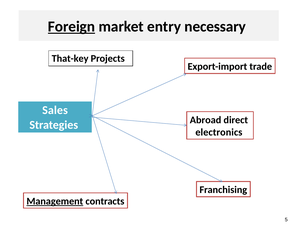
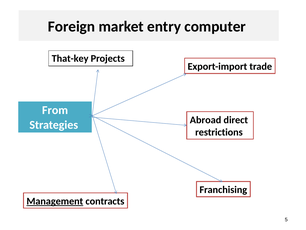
Foreign underline: present -> none (72, 27)
necessary: necessary -> computer (215, 27)
Sales: Sales -> From (55, 110)
electronics: electronics -> restrictions (219, 132)
